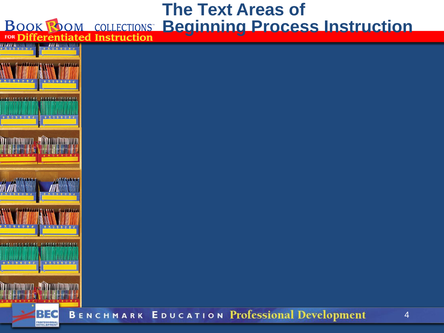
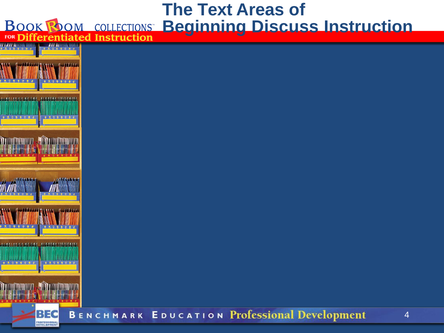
Process: Process -> Discuss (285, 27)
